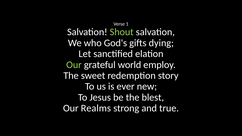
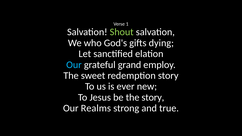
Our colour: light green -> light blue (74, 65)
world: world -> grand (130, 65)
the blest: blest -> story (153, 97)
